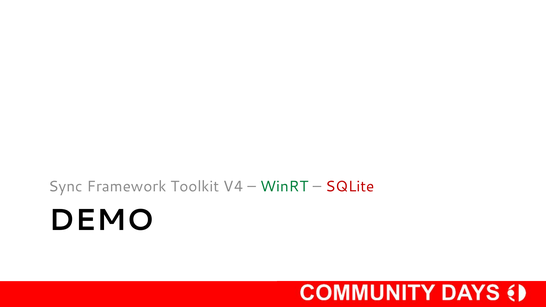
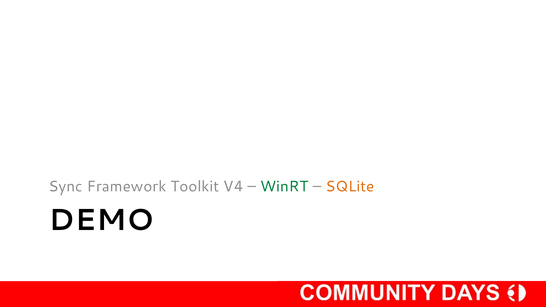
SQLite colour: red -> orange (350, 187)
